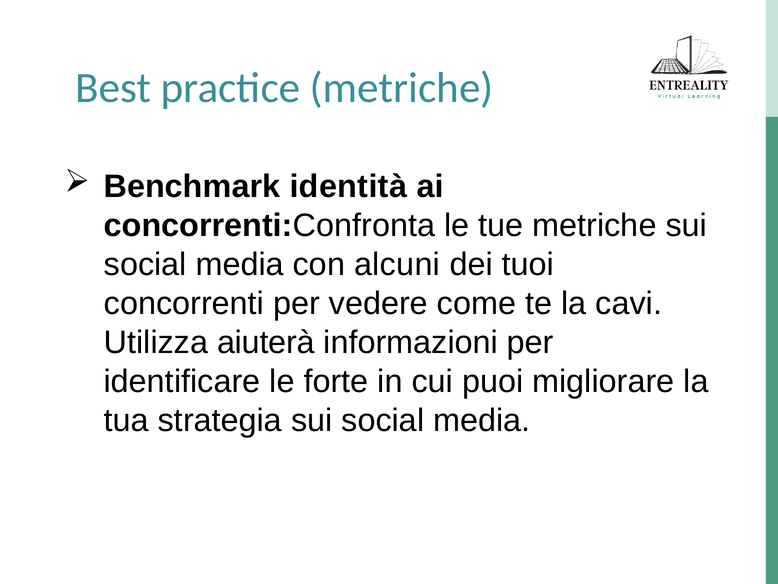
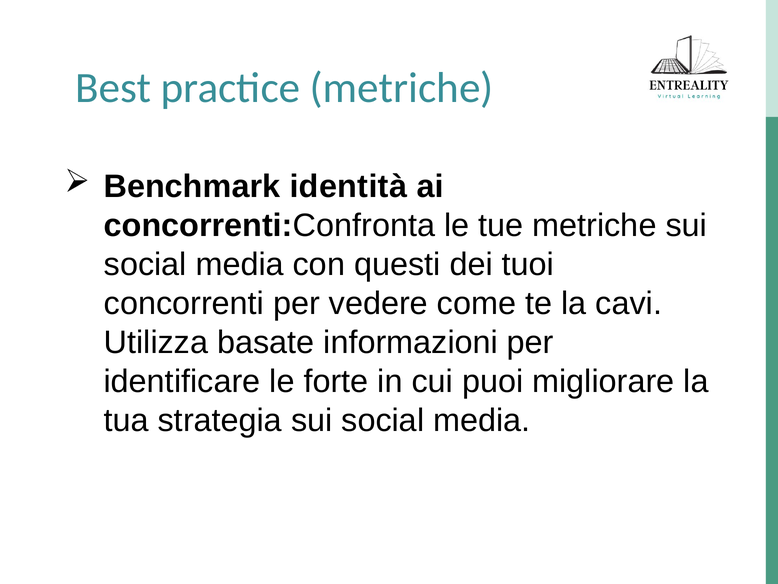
alcuni: alcuni -> questi (397, 264)
aiuterà: aiuterà -> basate (266, 342)
